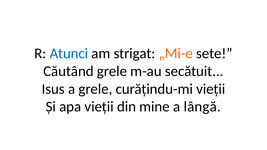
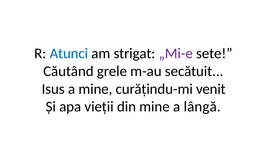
„Mi-e colour: orange -> purple (176, 53)
a grele: grele -> mine (95, 89)
curățindu-mi vieții: vieții -> venit (211, 89)
